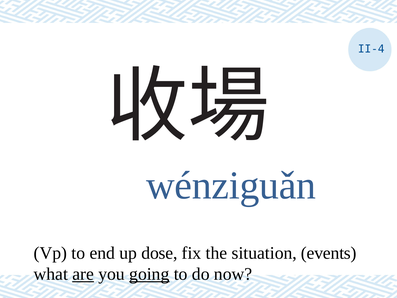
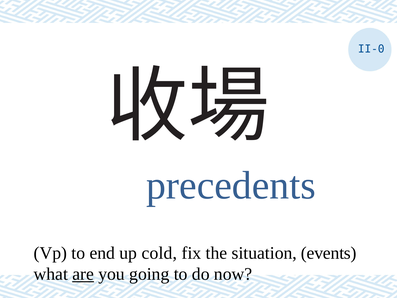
II-4: II-4 -> II-0 (371, 49)
wénziguǎn: wénziguǎn -> precedents (231, 185)
dose: dose -> cold (159, 253)
going underline: present -> none (149, 274)
